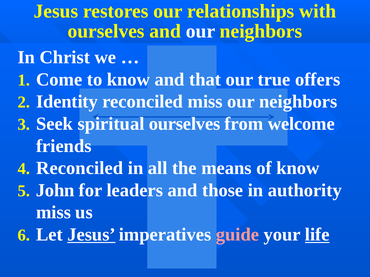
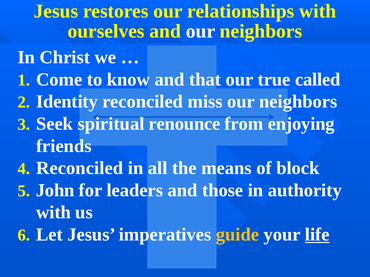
offers: offers -> called (318, 80)
spiritual ourselves: ourselves -> renounce (185, 124)
welcome: welcome -> enjoying (301, 124)
of know: know -> block (298, 168)
miss: miss -> with (54, 213)
Jesus underline: present -> none (91, 235)
guide colour: pink -> yellow (237, 235)
